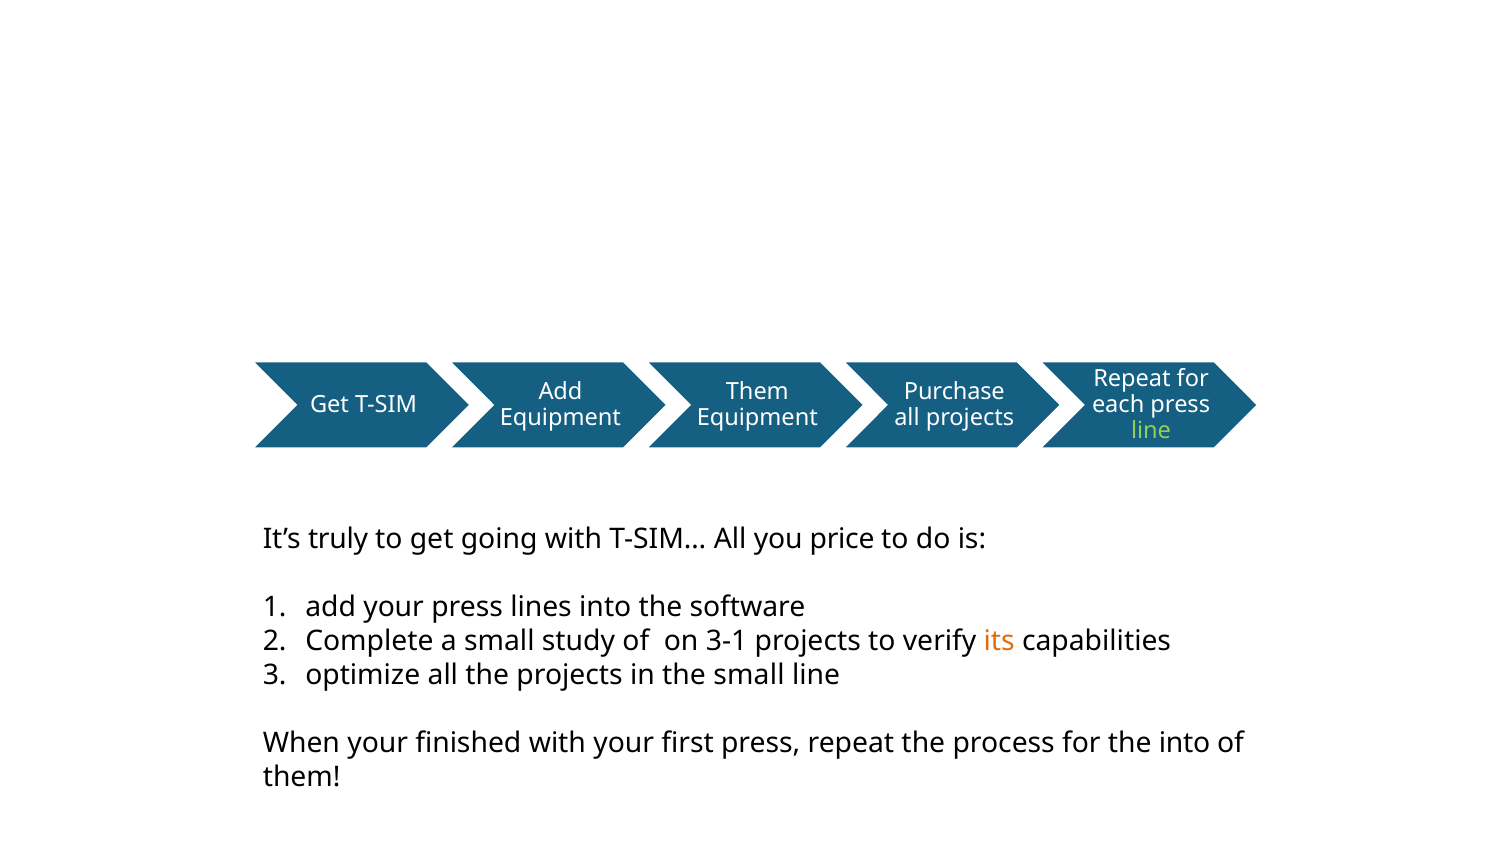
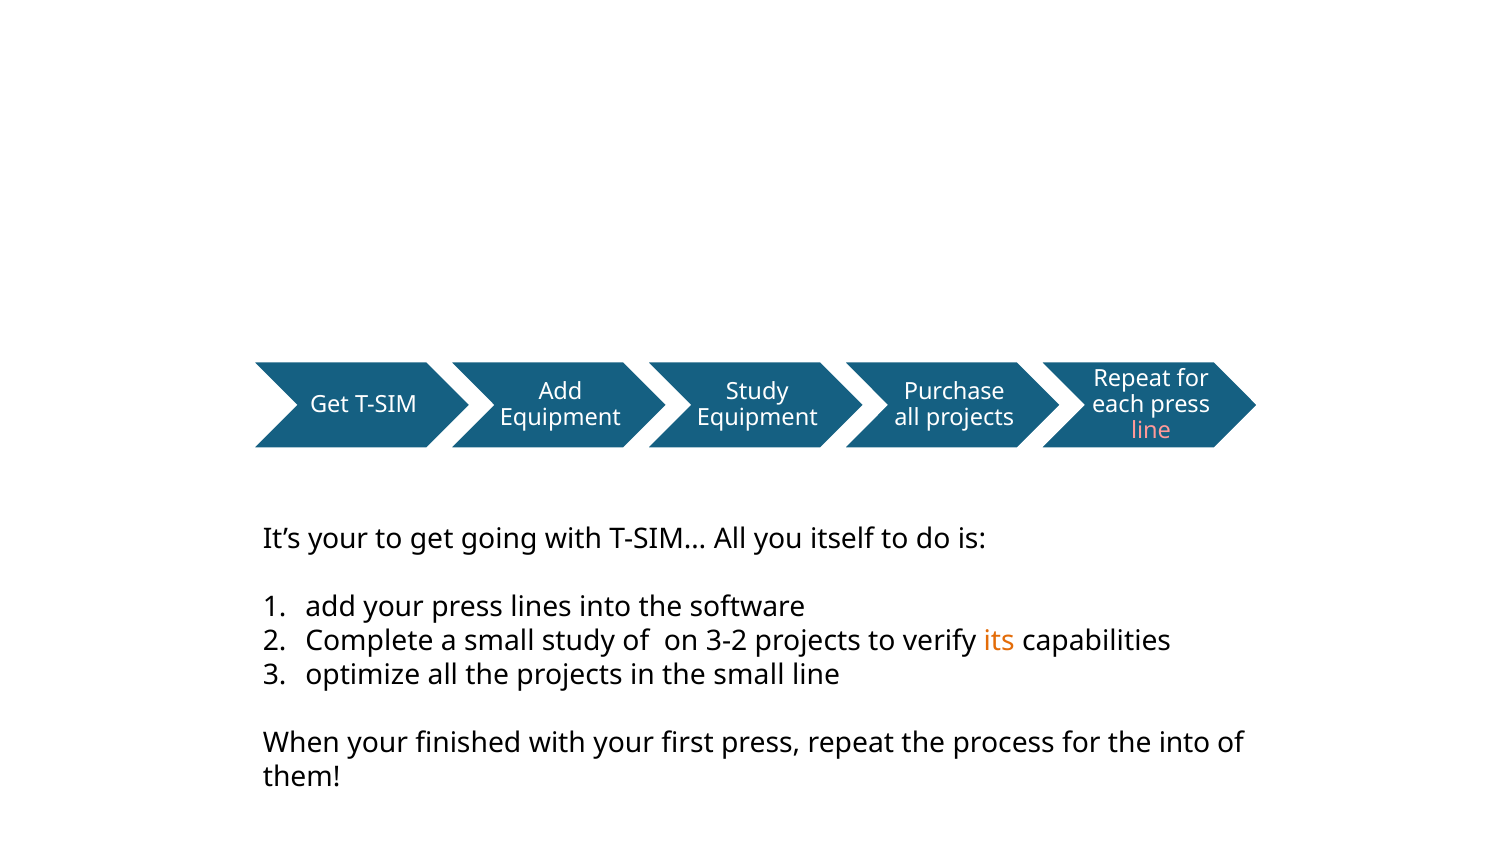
Them: Them -> Study (757, 392)
line colour: light green -> pink (1151, 430)
It’s truly: truly -> your (338, 539)
price: price -> itself (842, 539)
3-1: 3-1 -> 3-2 (727, 641)
